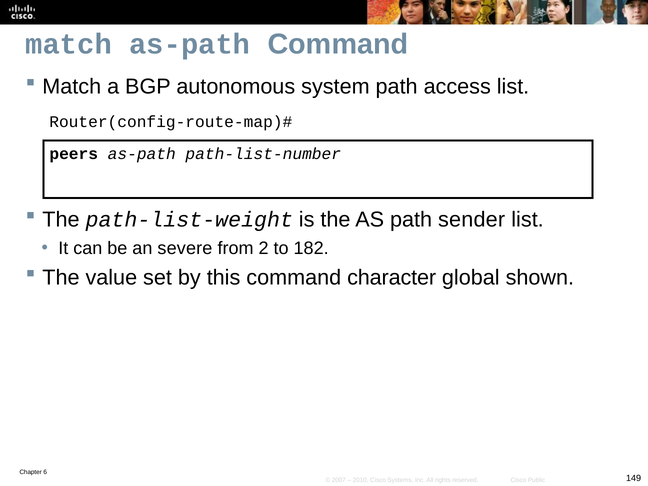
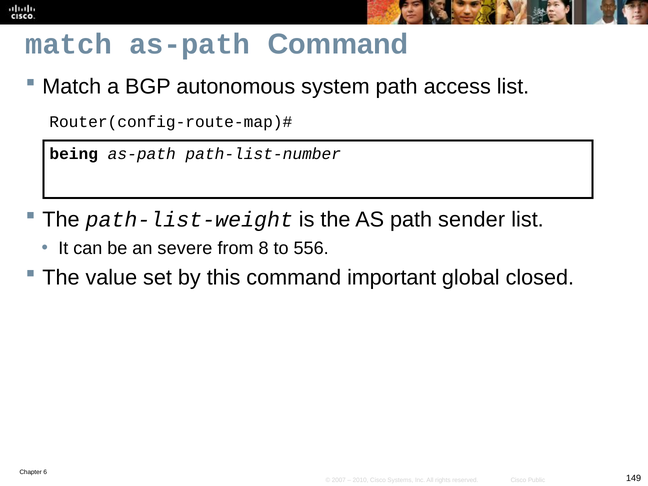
peers: peers -> being (74, 154)
2: 2 -> 8 (264, 248)
182: 182 -> 556 (311, 248)
character: character -> important (392, 278)
shown: shown -> closed (540, 278)
